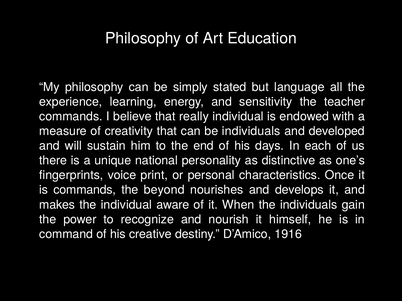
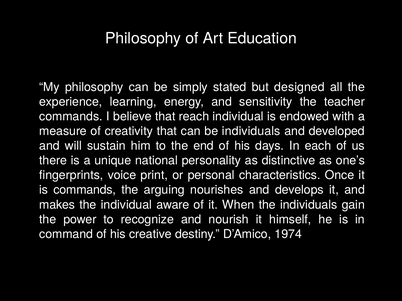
language: language -> designed (299, 87)
really: really -> reach (194, 117)
beyond: beyond -> arguing (164, 190)
1916: 1916 -> 1974 (288, 234)
